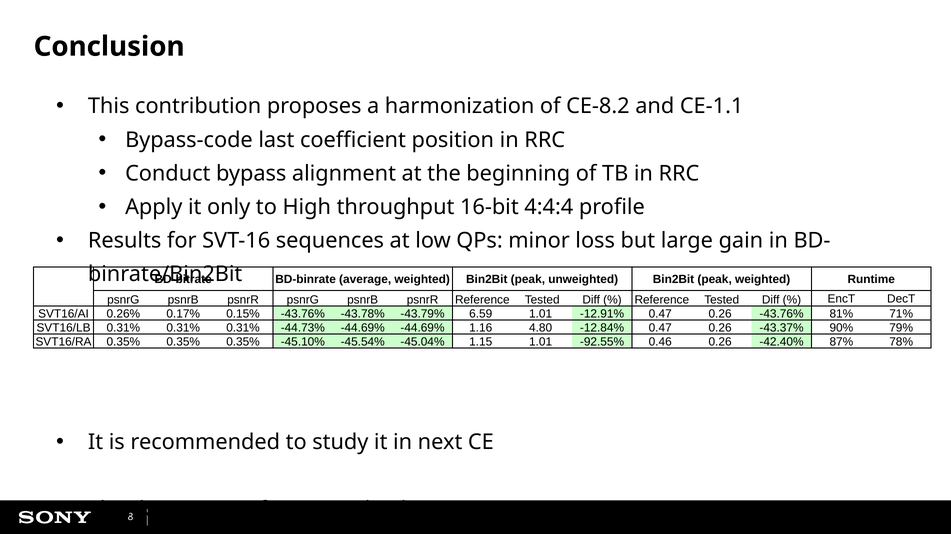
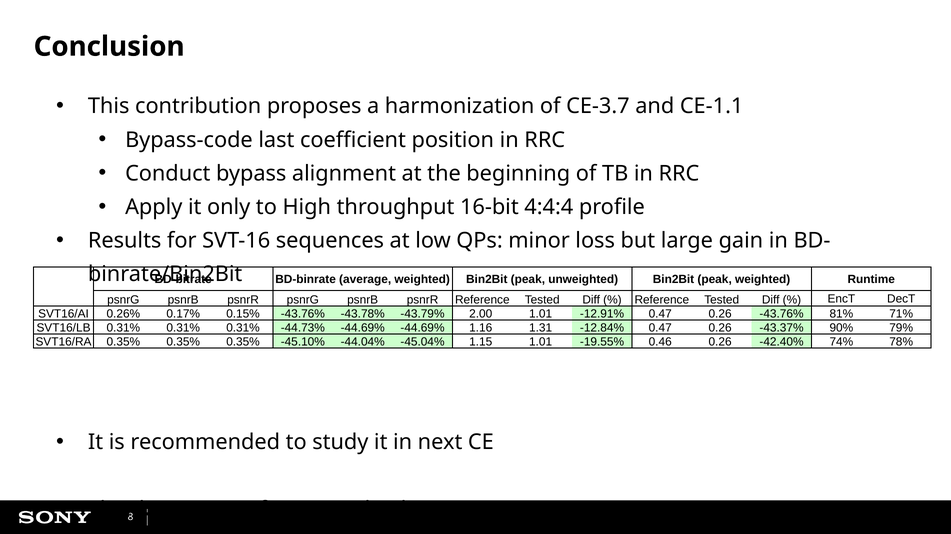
CE-8.2: CE-8.2 -> CE-3.7 (598, 106)
6.59: 6.59 -> 2.00 (481, 314)
4.80: 4.80 -> 1.31 (541, 328)
-45.54%: -45.54% -> -44.04% (363, 342)
-92.55%: -92.55% -> -19.55% (602, 342)
87%: 87% -> 74% (841, 342)
